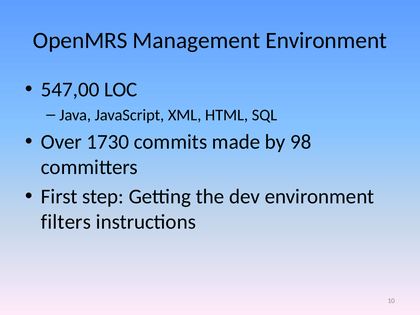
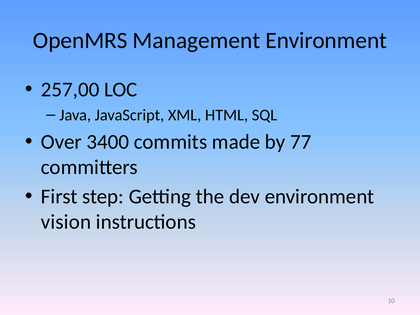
547,00: 547,00 -> 257,00 (70, 90)
1730: 1730 -> 3400 (108, 142)
98: 98 -> 77 (301, 142)
filters: filters -> vision (66, 222)
